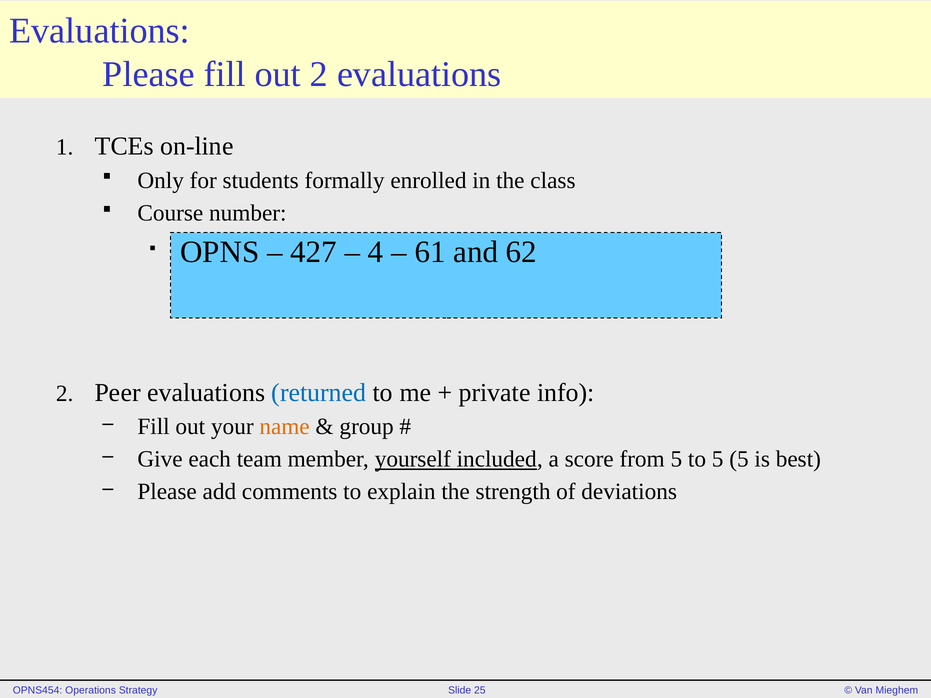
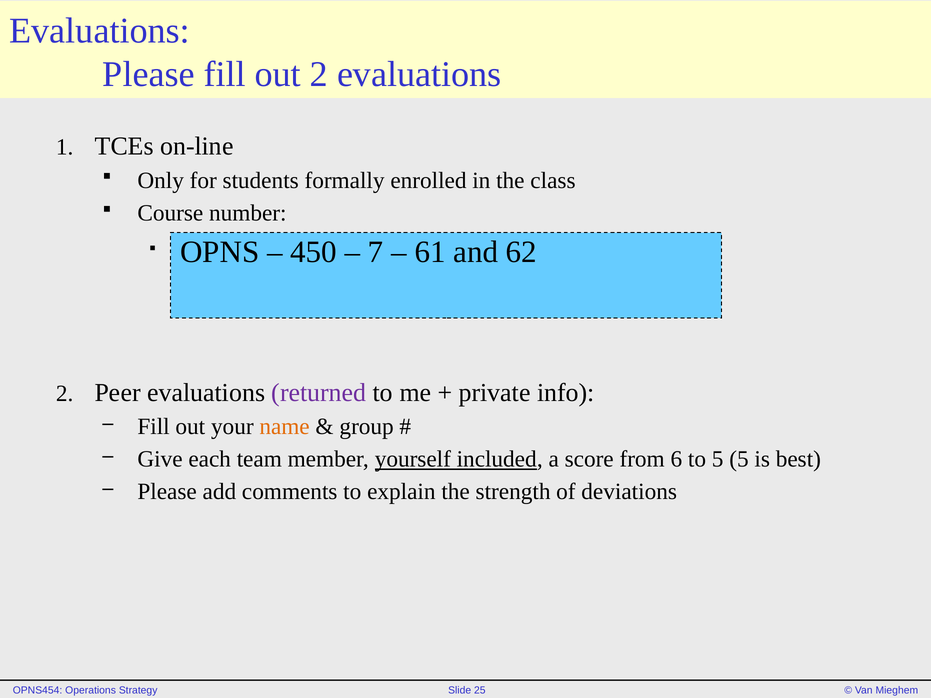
427: 427 -> 450 (314, 252)
4: 4 -> 7 (376, 252)
returned colour: blue -> purple (319, 393)
from 5: 5 -> 6 (676, 459)
